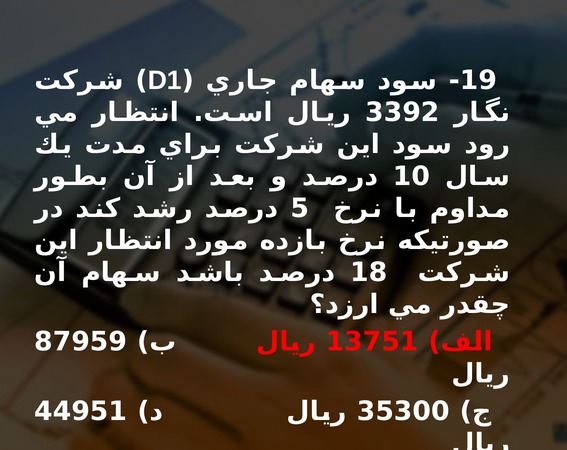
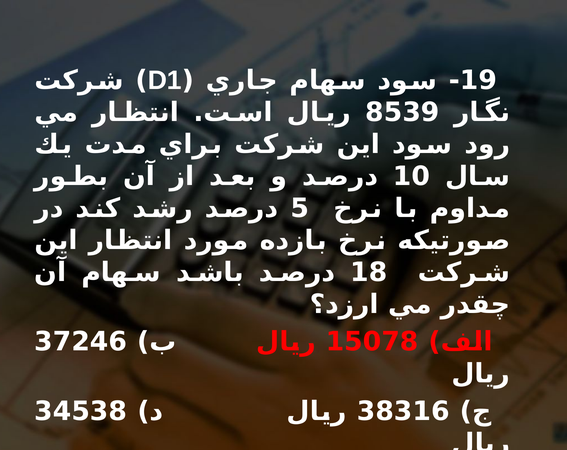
3392: 3392 -> 8539 (402, 112)
87959: 87959 -> 37246 (81, 342)
13751: 13751 -> 15078 (372, 342)
44951: 44951 -> 34538 (81, 411)
35300: 35300 -> 38316 (403, 411)
